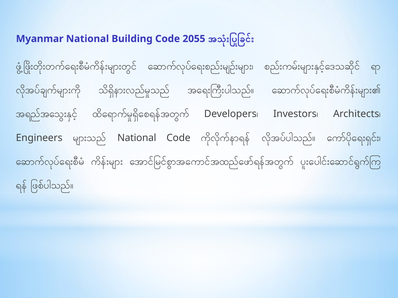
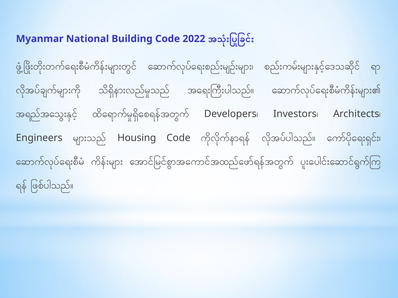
2055: 2055 -> 2022 (194, 39)
National: National -> Housing (137, 138)
